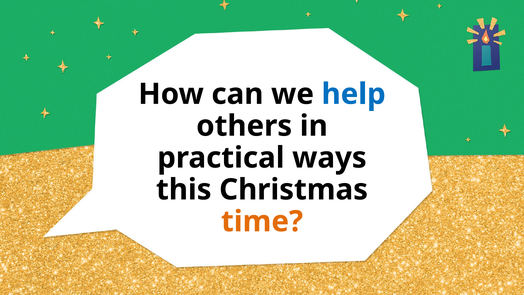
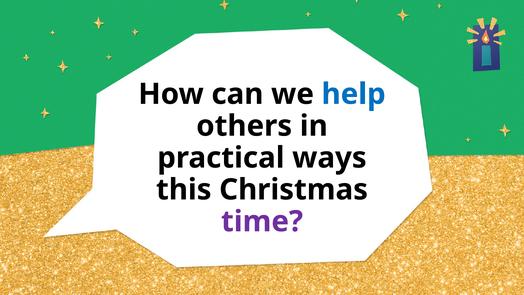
time colour: orange -> purple (262, 221)
